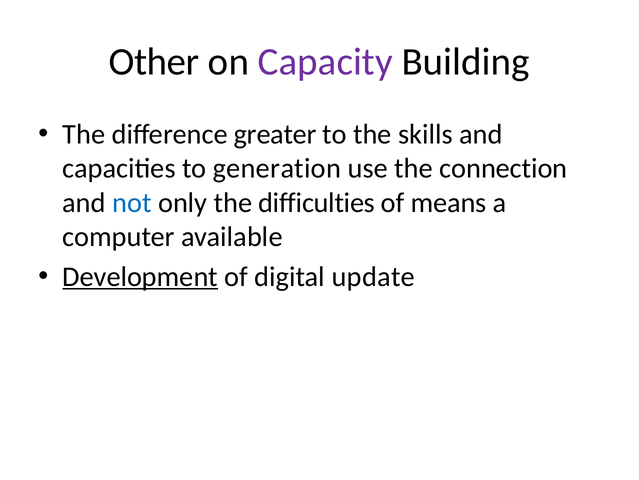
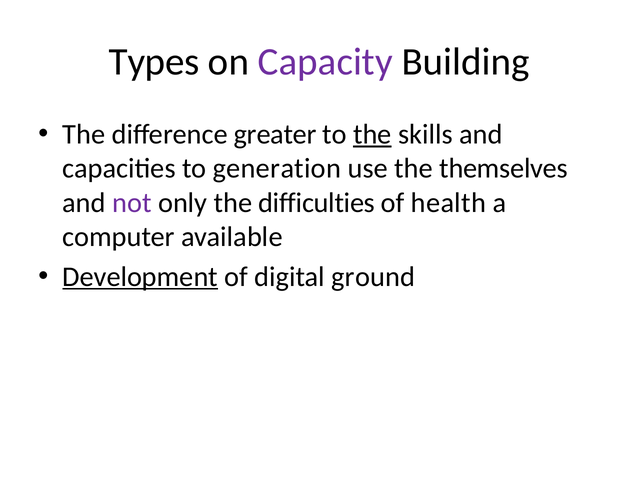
Other: Other -> Types (154, 62)
the underline: none -> present (372, 134)
connection: connection -> themselves (504, 168)
not colour: blue -> purple (132, 202)
means: means -> health (448, 202)
update: update -> ground (373, 276)
